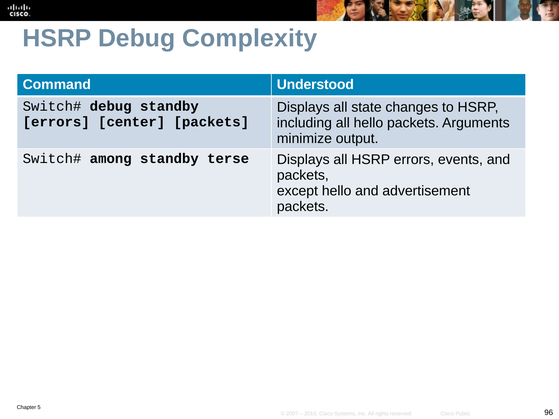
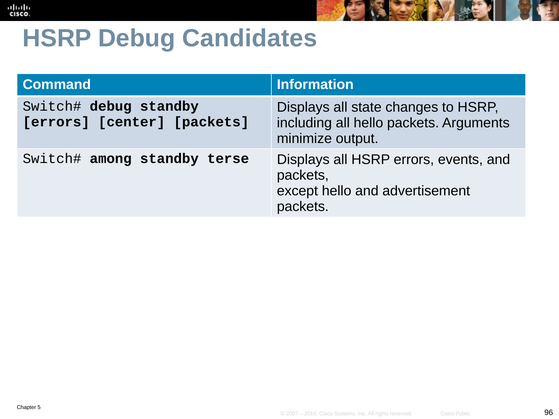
Complexity: Complexity -> Candidates (250, 38)
Understood: Understood -> Information (315, 85)
